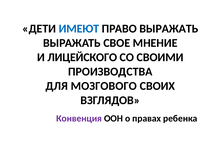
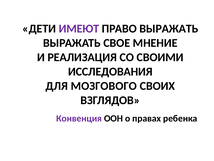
ИМЕЮТ colour: blue -> purple (79, 29)
ЛИЦЕЙСКОГО: ЛИЦЕЙСКОГО -> РЕАЛИЗАЦИЯ (82, 57)
ПРОИЗВОДСТВА: ПРОИЗВОДСТВА -> ИССЛЕДОВАНИЯ (110, 71)
